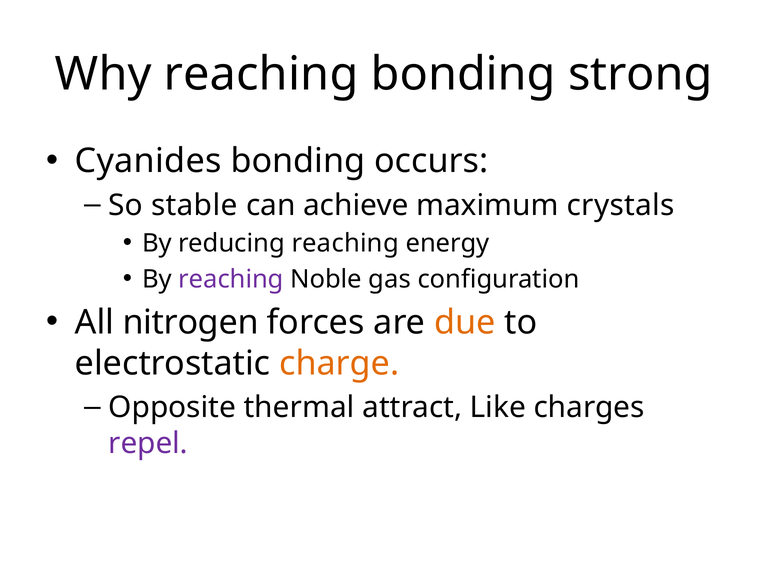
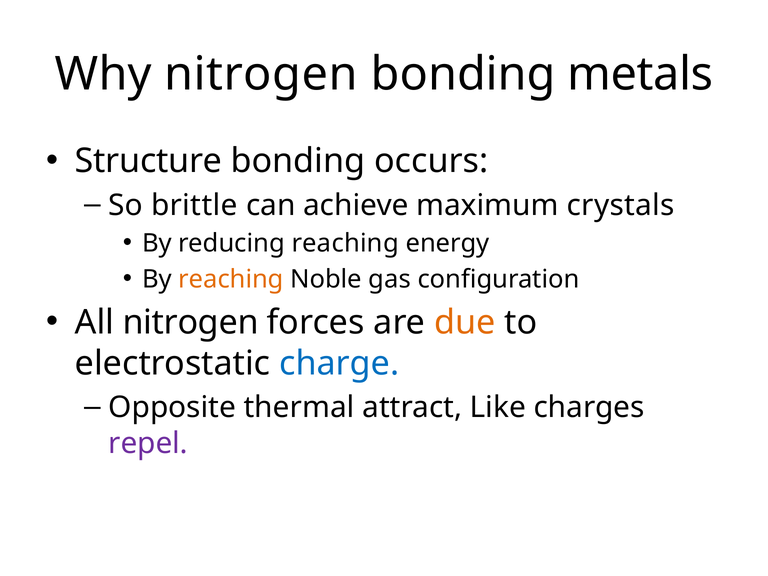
Why reaching: reaching -> nitrogen (261, 74)
strong: strong -> metals (640, 74)
Cyanides: Cyanides -> Structure (149, 161)
stable: stable -> brittle (194, 205)
reaching colour: purple -> orange (231, 279)
charge colour: orange -> blue (339, 363)
